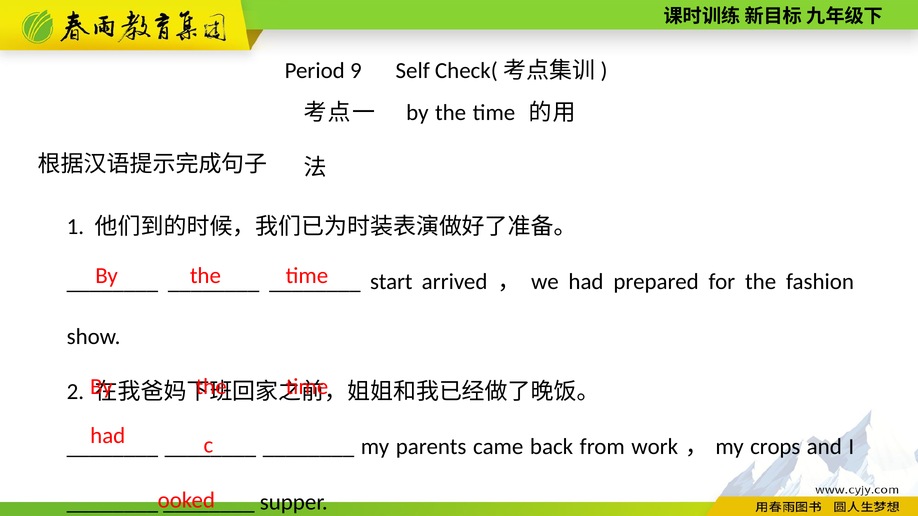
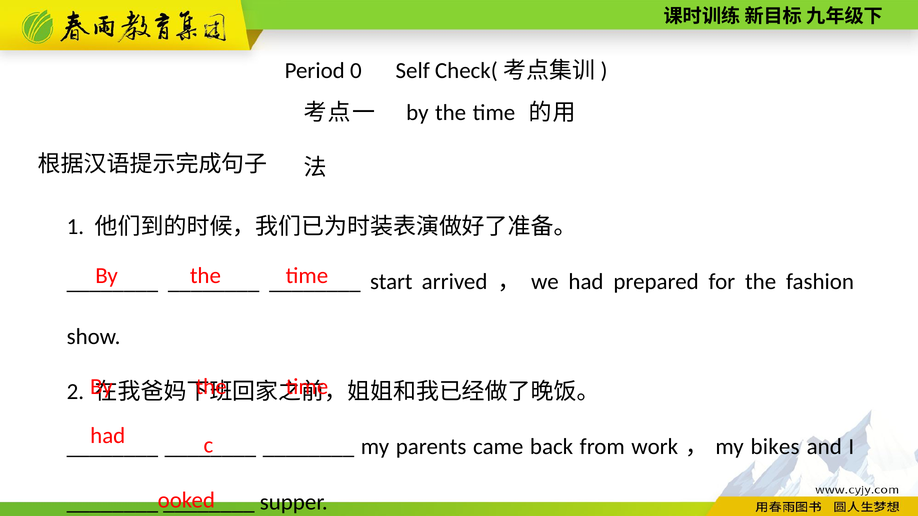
9: 9 -> 0 (356, 70)
crops: crops -> bikes (775, 447)
